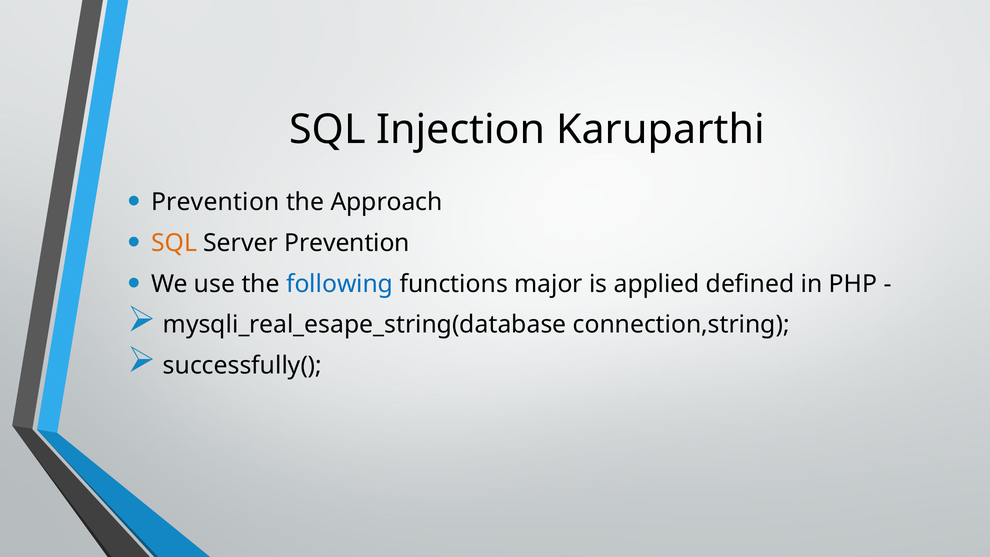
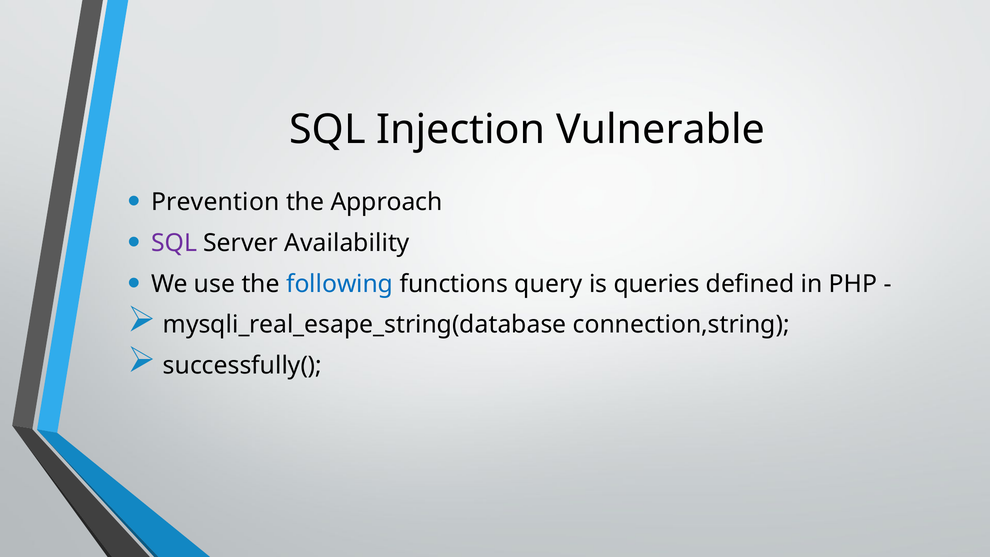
Karuparthi: Karuparthi -> Vulnerable (661, 130)
SQL colour: orange -> purple (174, 243)
Server Prevention: Prevention -> Availability (347, 243)
major: major -> query (548, 284)
applied: applied -> queries (657, 284)
